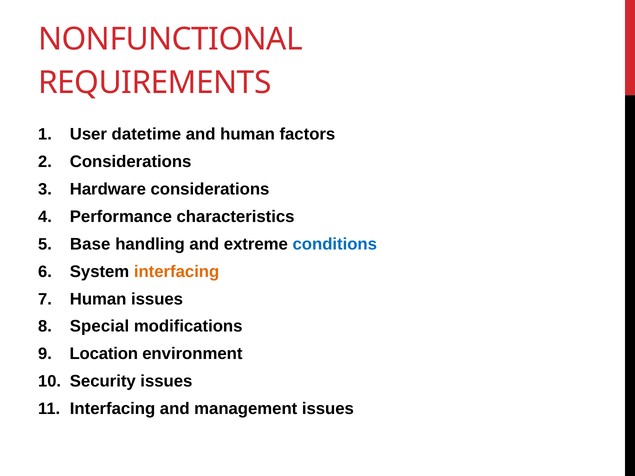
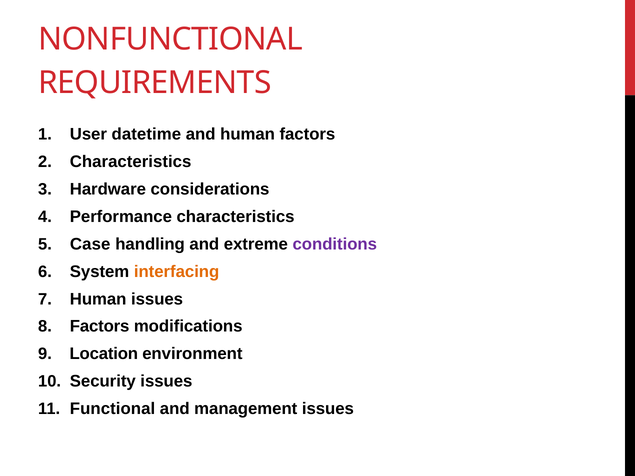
Considerations: Considerations -> Characteristics (131, 162)
Base: Base -> Case (90, 244)
conditions colour: blue -> purple (335, 244)
Special: Special -> Factors (100, 327)
Interfacing: Interfacing -> Functional (113, 409)
